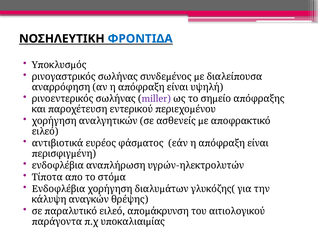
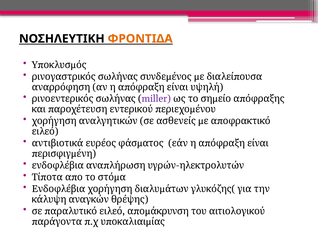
ΦΡΟΝΤΙΔΑ colour: blue -> orange (140, 39)
